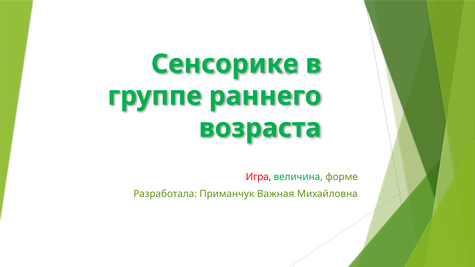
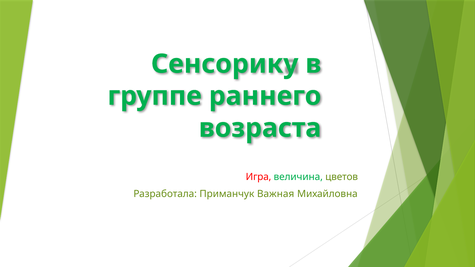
Сенсорике: Сенсорике -> Сенсорику (225, 64)
форме: форме -> цветов (342, 177)
